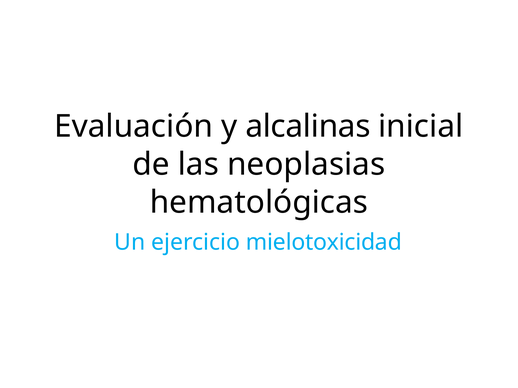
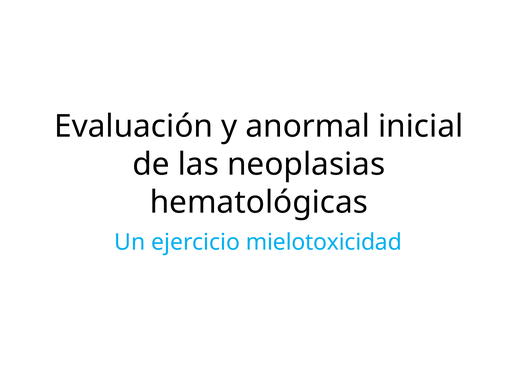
alcalinas: alcalinas -> anormal (308, 127)
